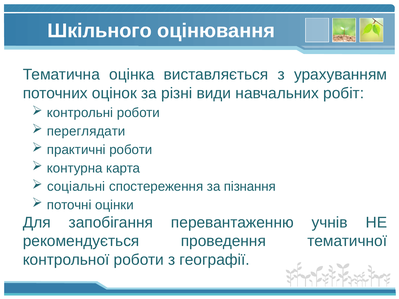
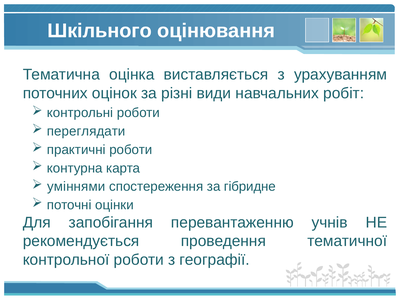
соціальні: соціальні -> уміннями (76, 187)
пізнання: пізнання -> гібридне (250, 187)
